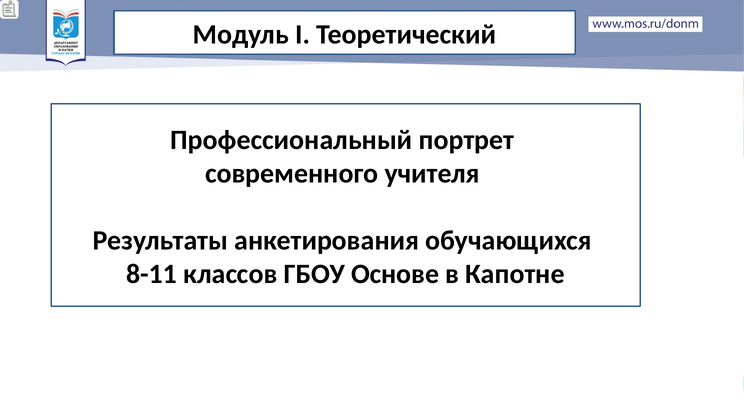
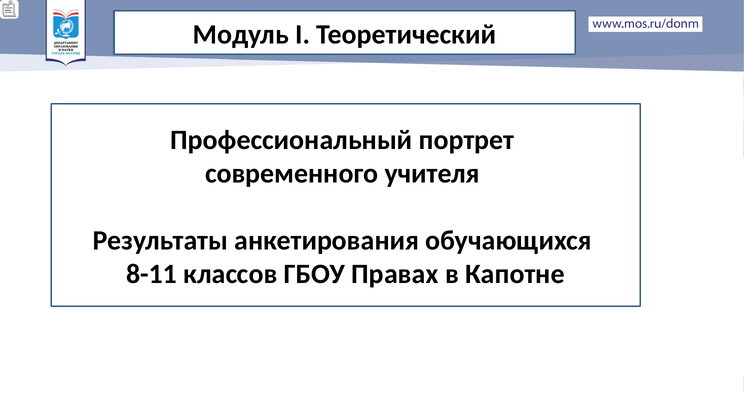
Основе: Основе -> Правах (395, 274)
